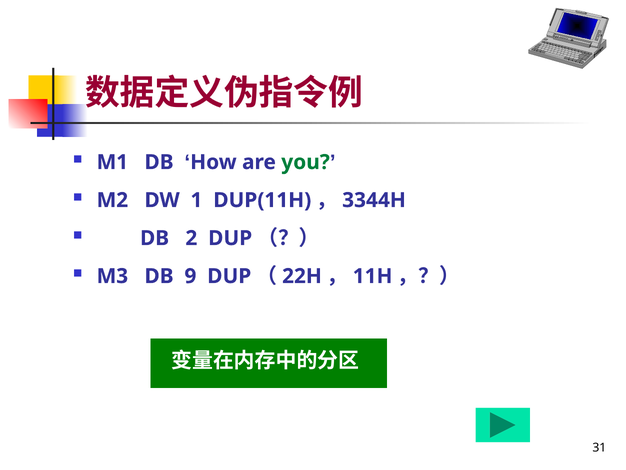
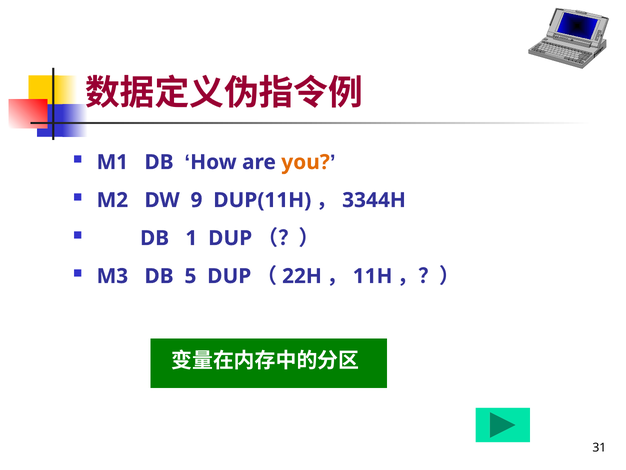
you colour: green -> orange (306, 162)
1: 1 -> 9 (196, 200)
2: 2 -> 1 (191, 238)
9: 9 -> 5 (190, 276)
